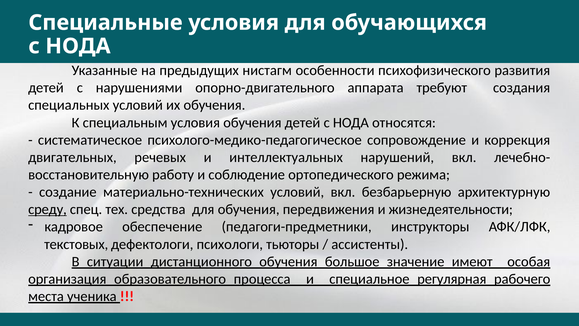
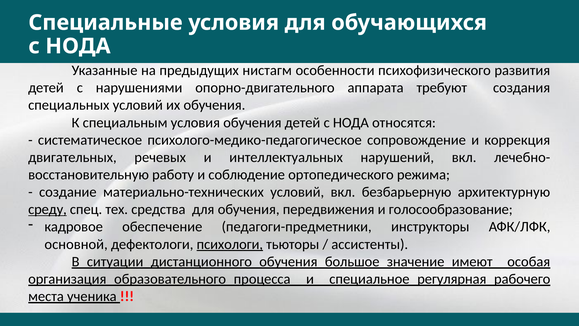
жизнедеятельности: жизнедеятельности -> голосообразование (451, 209)
текстовых: текстовых -> основной (76, 244)
психологи underline: none -> present (230, 244)
